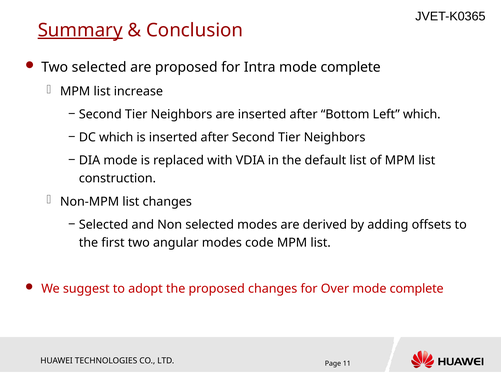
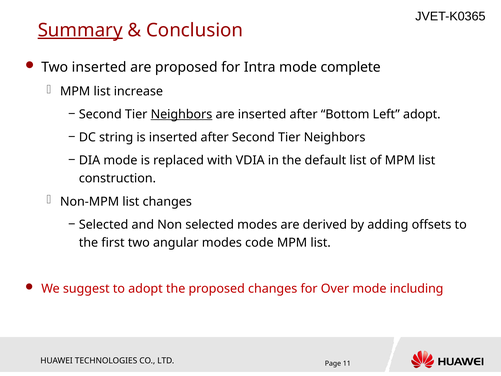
Two selected: selected -> inserted (99, 67)
Neighbors underline: none -> present (181, 114)
Left which: which -> adopt (422, 114)
DC which: which -> string (116, 137)
complete: complete -> including (417, 289)
